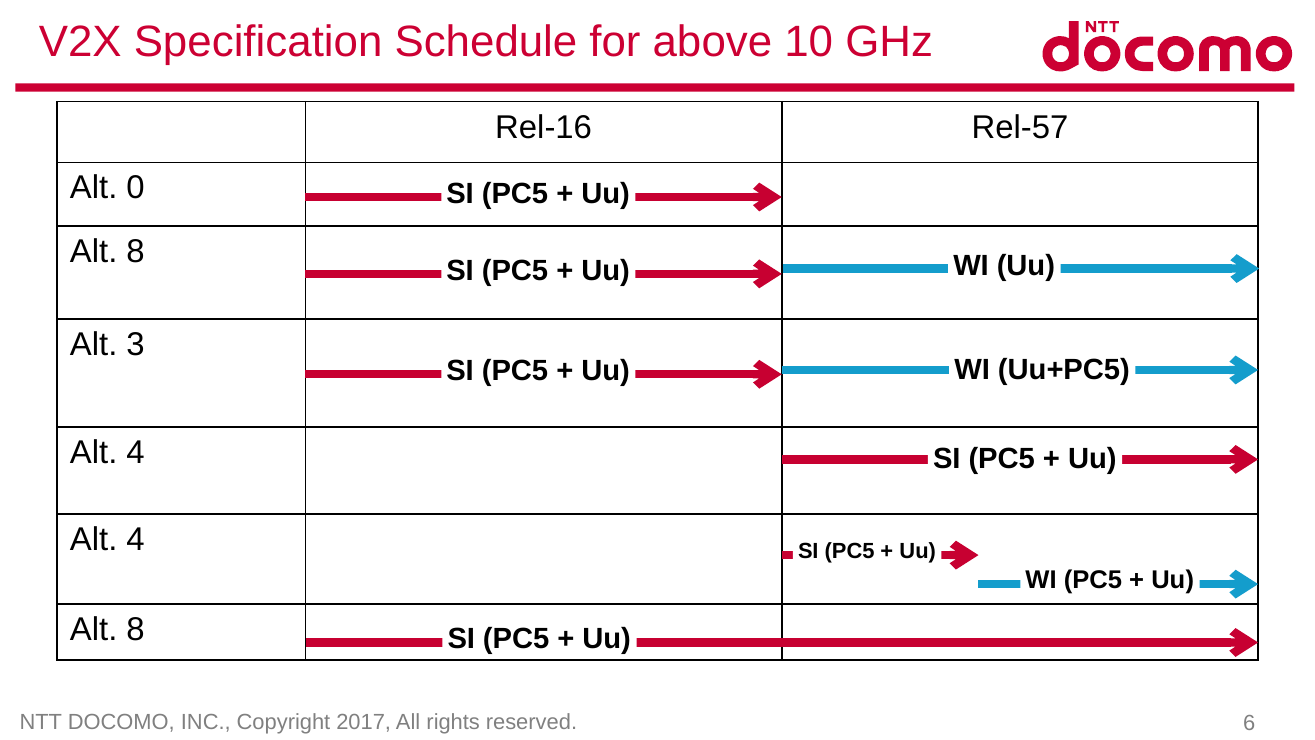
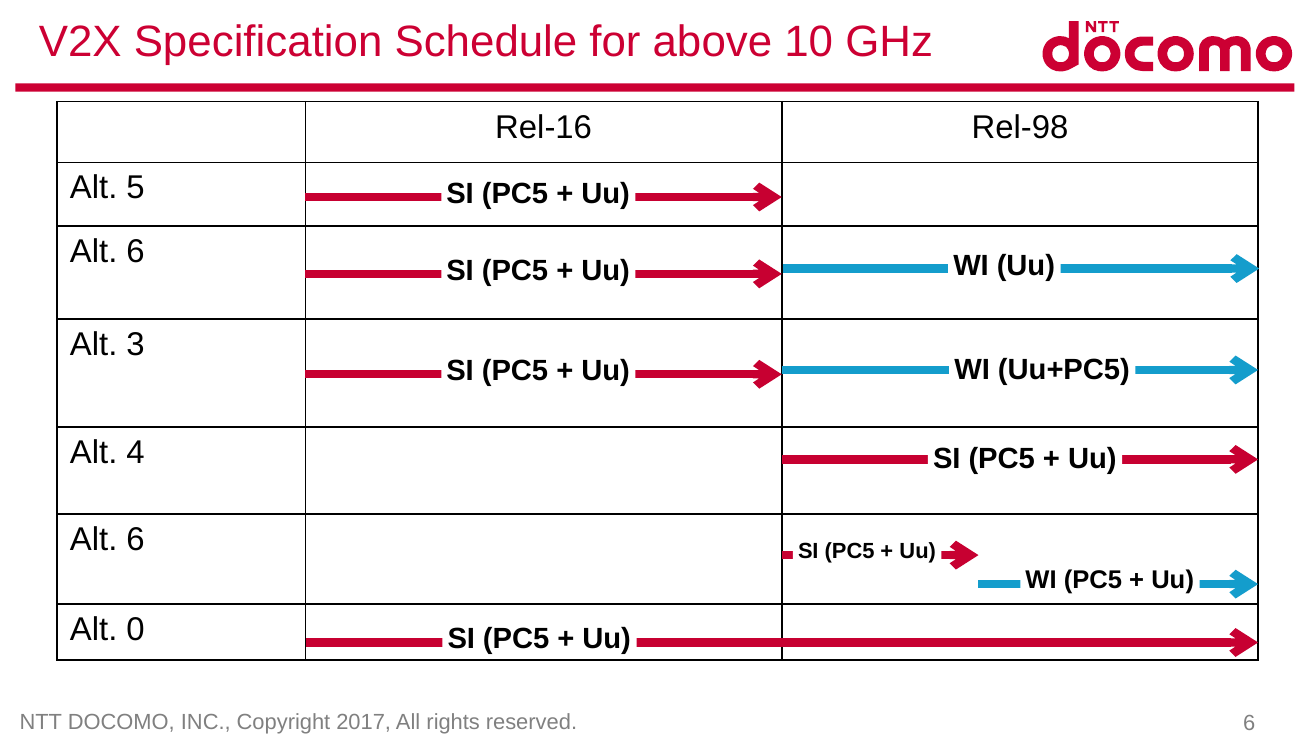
Rel-57: Rel-57 -> Rel-98 (1020, 127)
0: 0 -> 5 (136, 188)
8: 8 -> 6 (136, 251)
4: 4 -> 6 (136, 539)
8: 8 -> 0 (136, 629)
